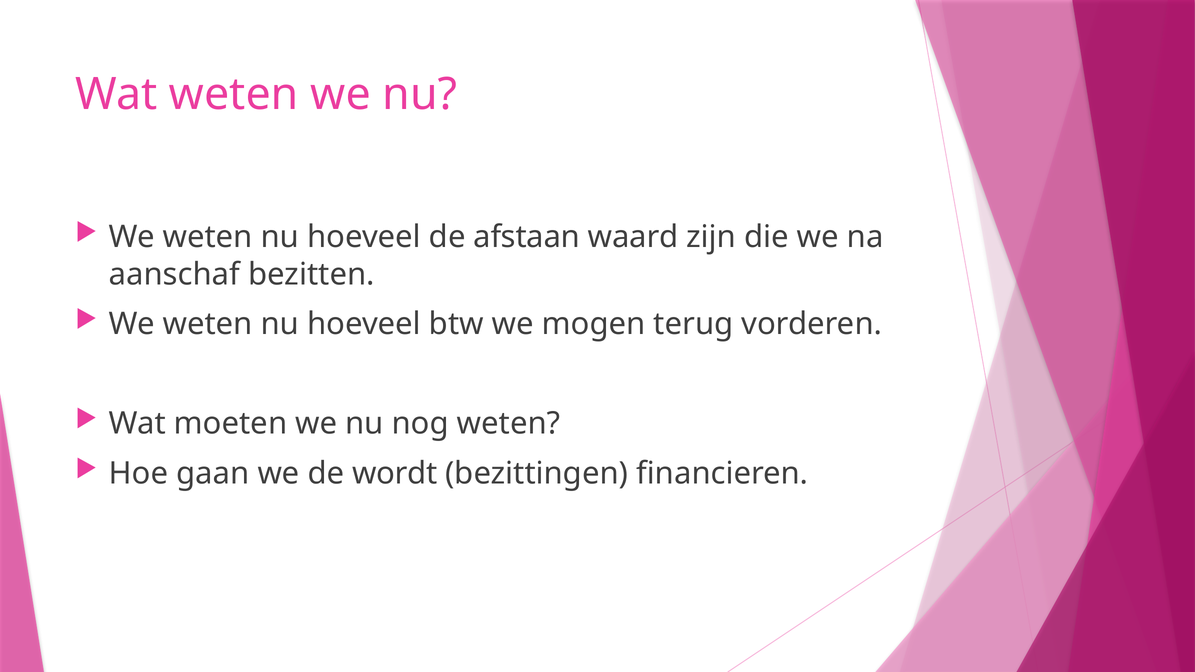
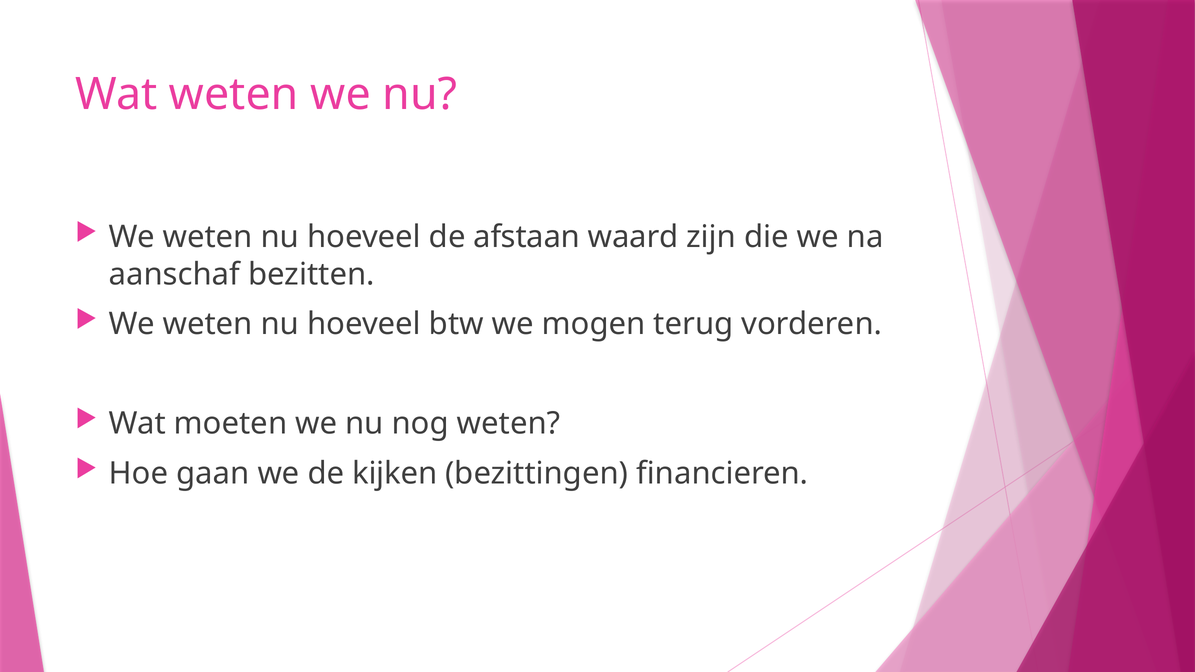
wordt: wordt -> kijken (395, 473)
